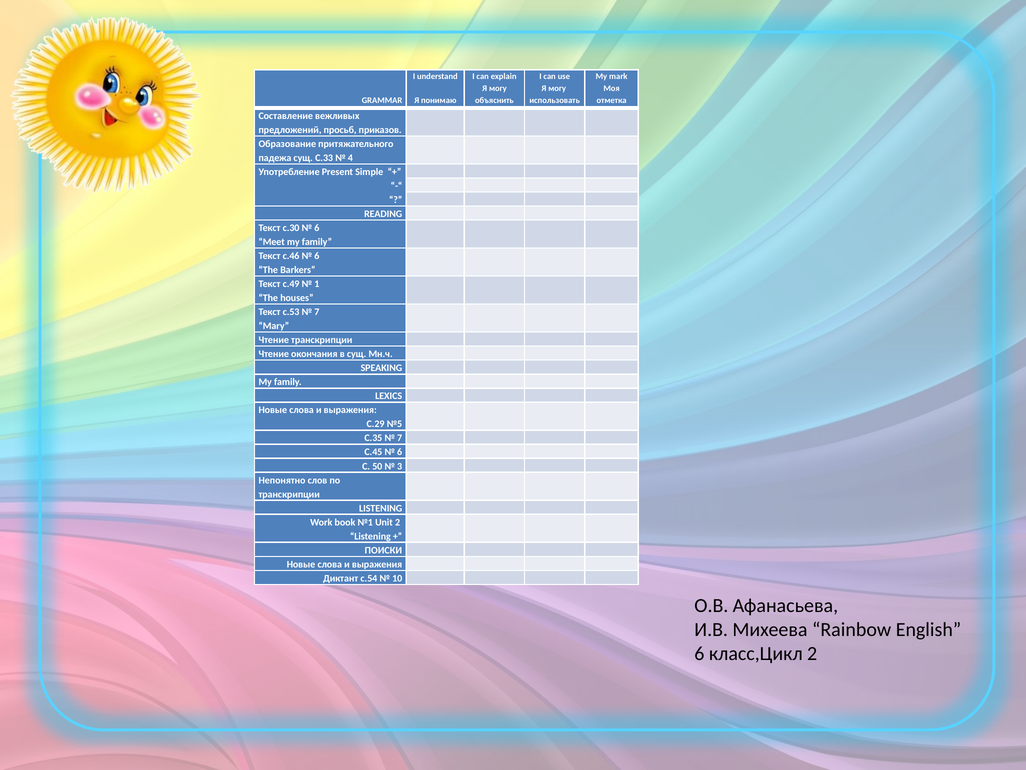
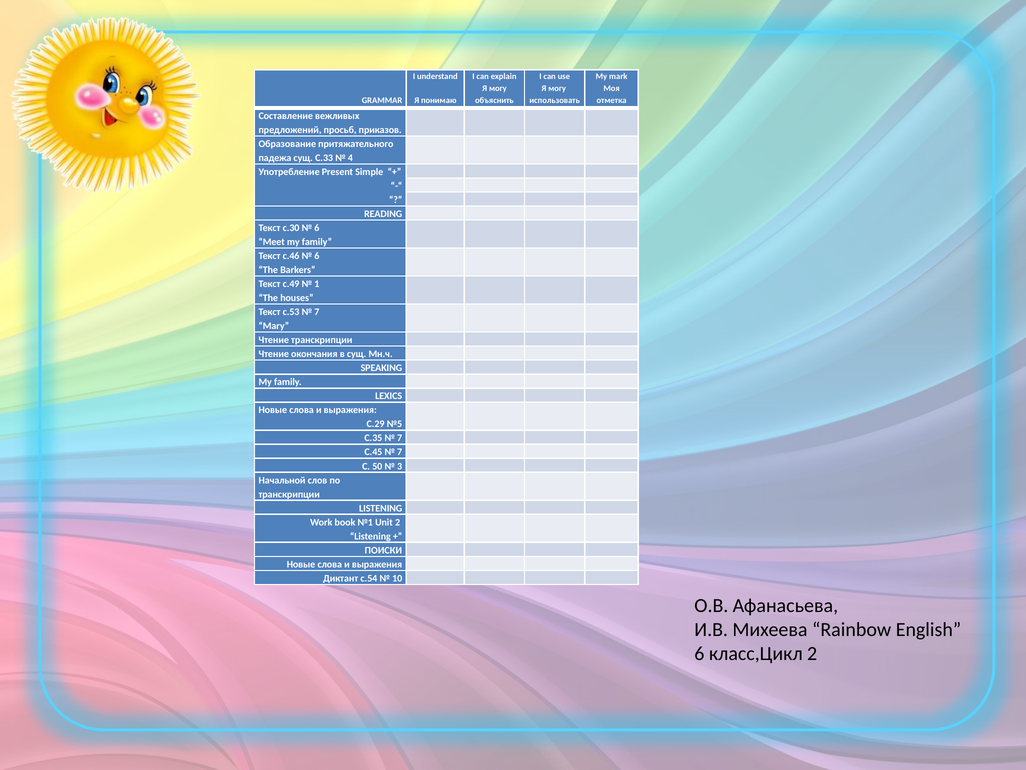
6: 6 -> 7 (400, 452)
Непонятно: Непонятно -> Начальной (282, 480)
